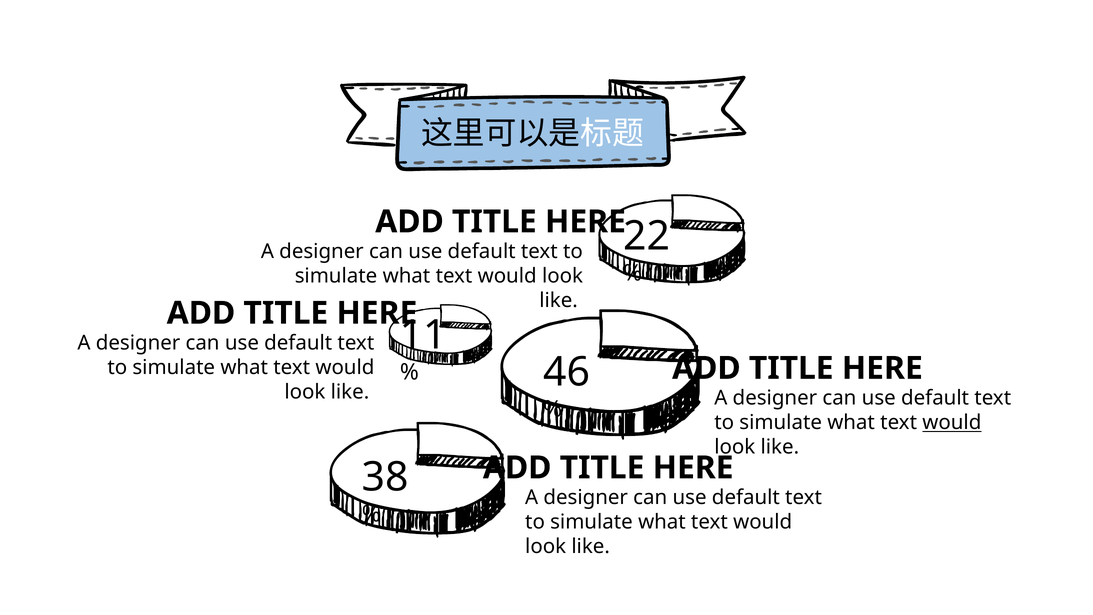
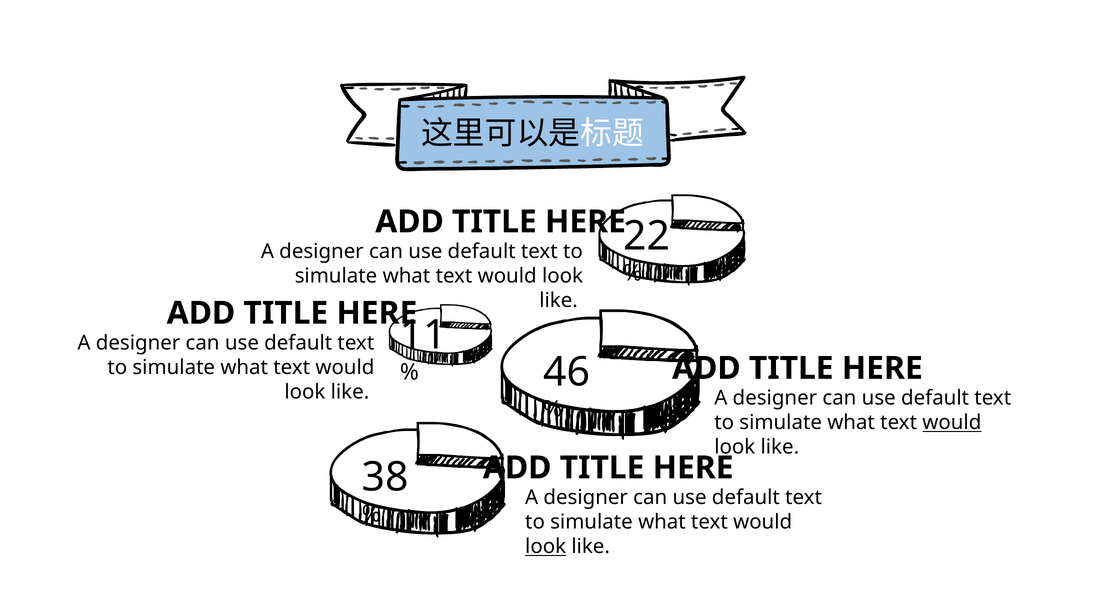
look underline: none -> present (546, 547)
